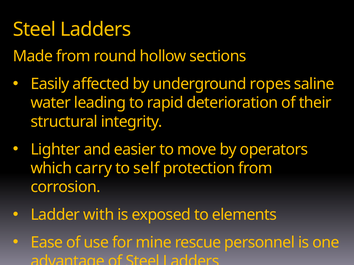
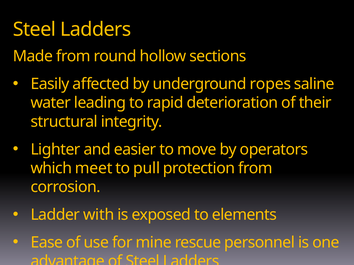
carry: carry -> meet (94, 168)
self: self -> pull (147, 168)
